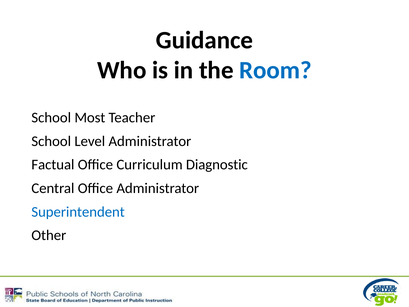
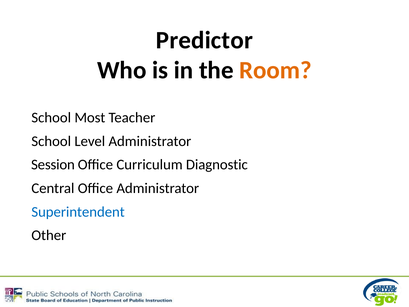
Guidance: Guidance -> Predictor (204, 40)
Room colour: blue -> orange (276, 70)
Factual: Factual -> Session (53, 165)
